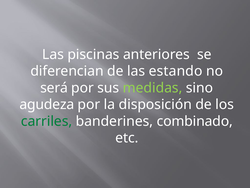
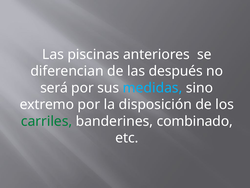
estando: estando -> después (176, 71)
medidas colour: light green -> light blue (153, 88)
agudeza: agudeza -> extremo (47, 104)
